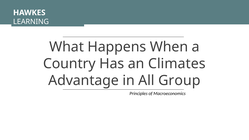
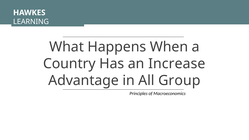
Climates: Climates -> Increase (177, 64)
